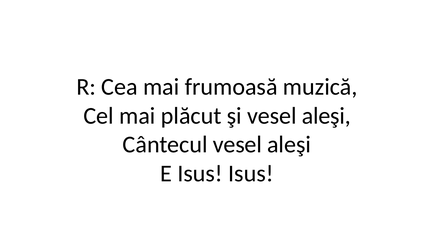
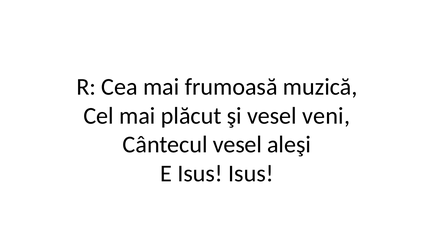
şi vesel aleşi: aleşi -> veni (326, 116)
